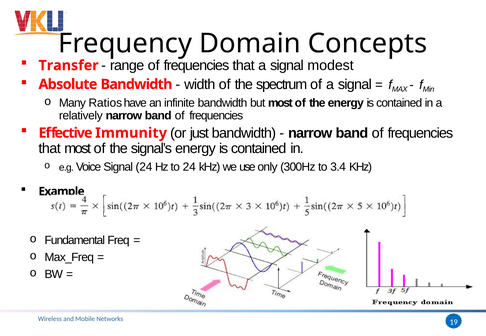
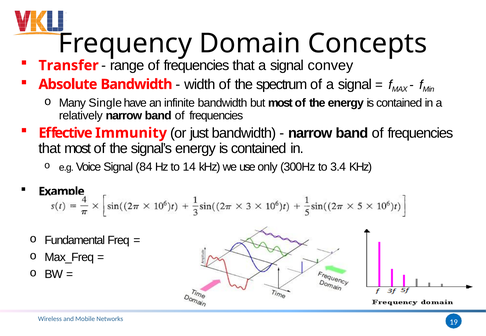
modest: modest -> convey (330, 66)
Ratios: Ratios -> Single (105, 103)
Signal 24: 24 -> 84 (144, 167)
to 24: 24 -> 14 (189, 167)
